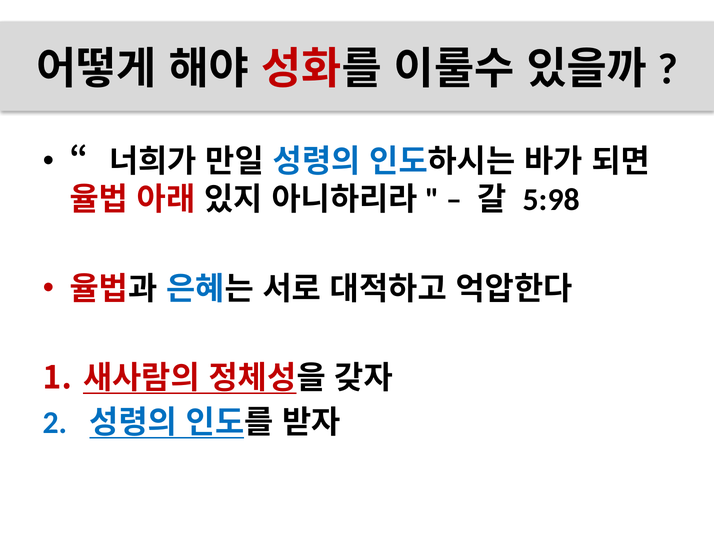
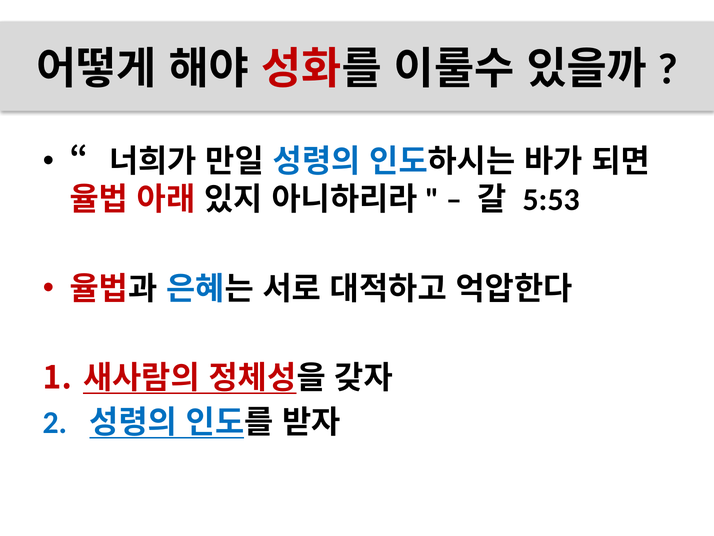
5:98: 5:98 -> 5:53 (551, 200)
